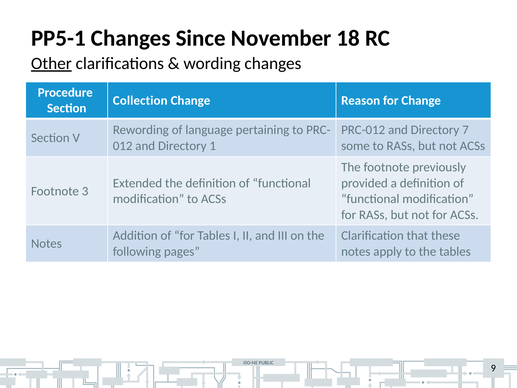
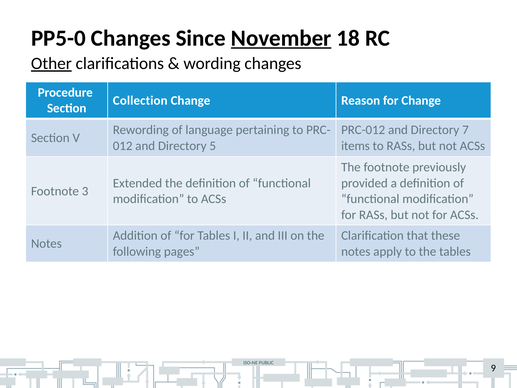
PP5-1: PP5-1 -> PP5-0 (58, 38)
November underline: none -> present (281, 38)
1: 1 -> 5 (213, 146)
some: some -> items (355, 146)
